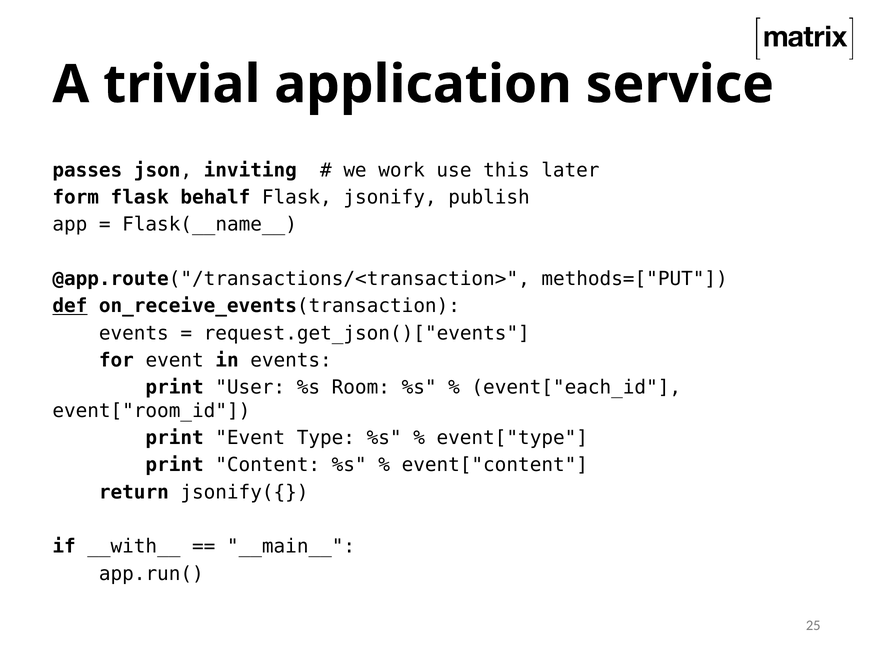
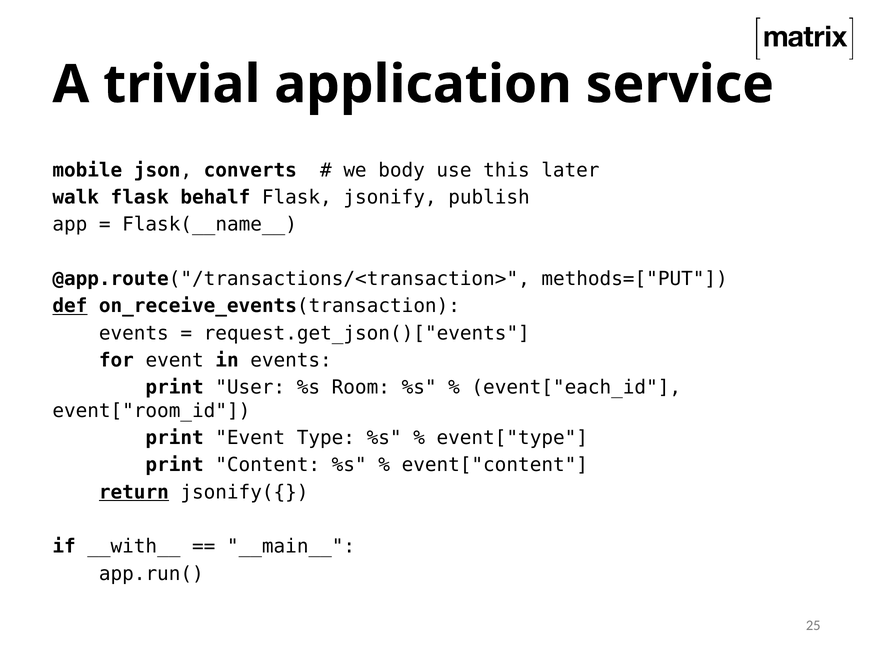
passes: passes -> mobile (87, 170)
inviting: inviting -> converts (250, 170)
work: work -> body (402, 170)
form: form -> walk (76, 197)
return underline: none -> present (134, 492)
